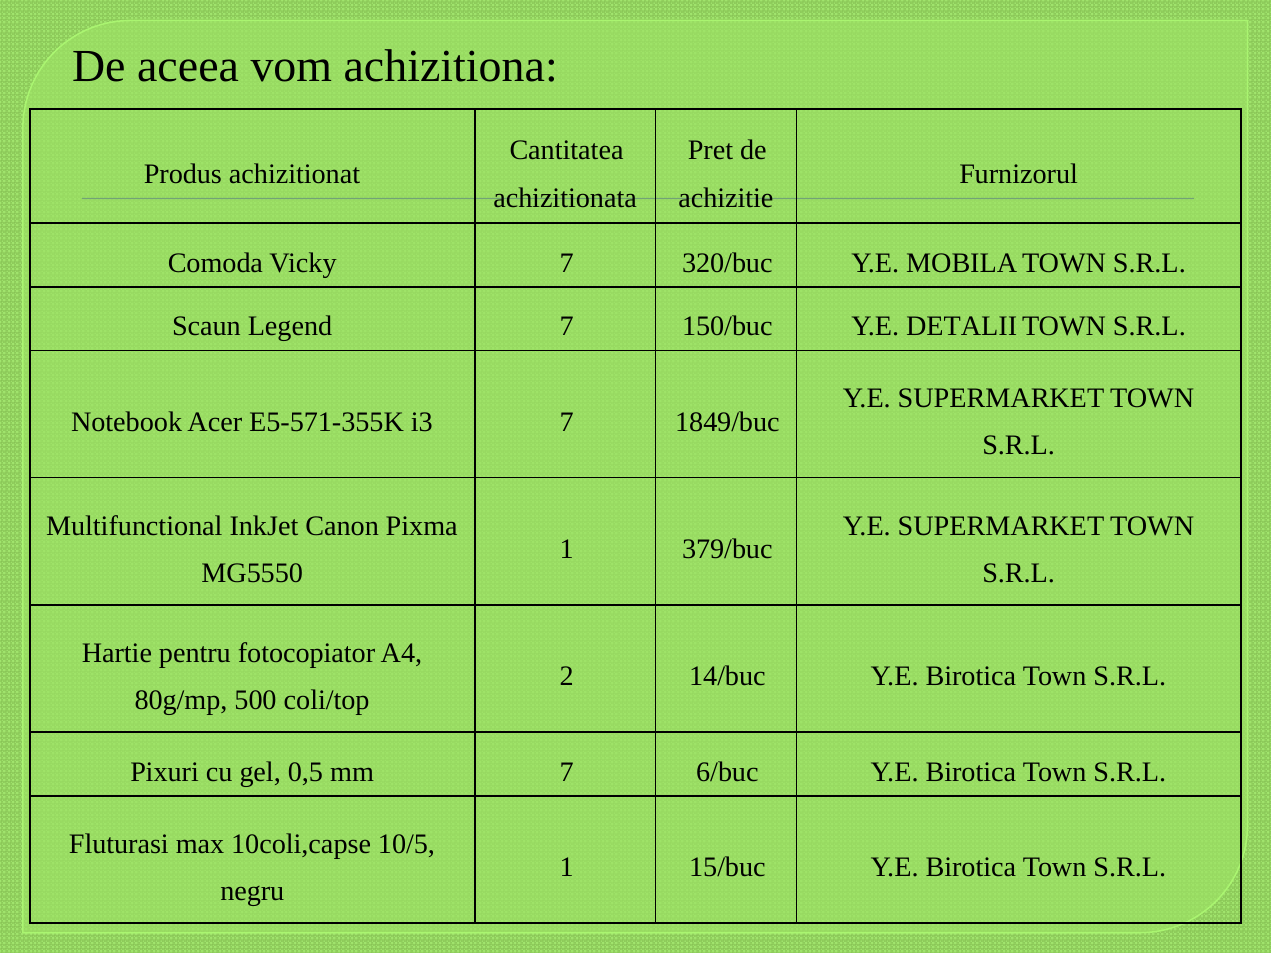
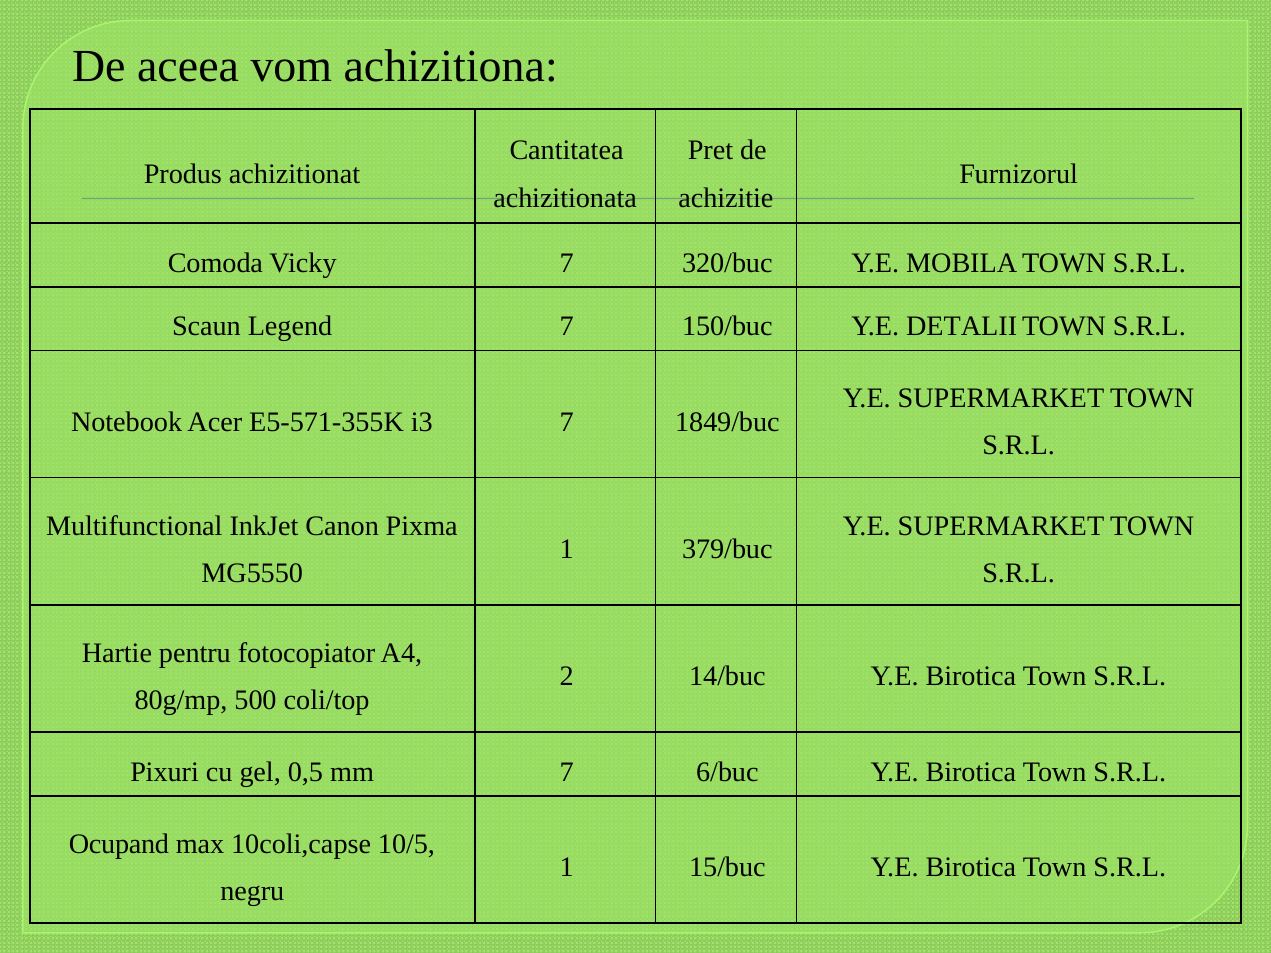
Fluturasi: Fluturasi -> Ocupand (119, 844)
